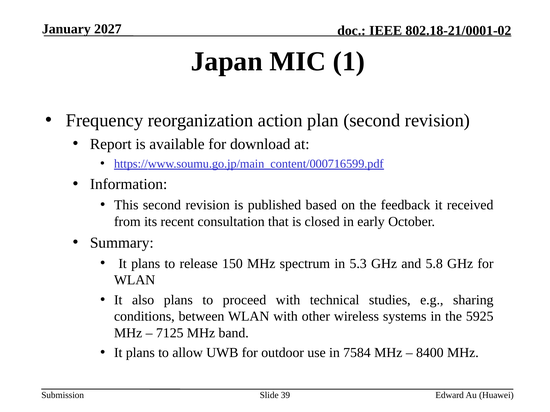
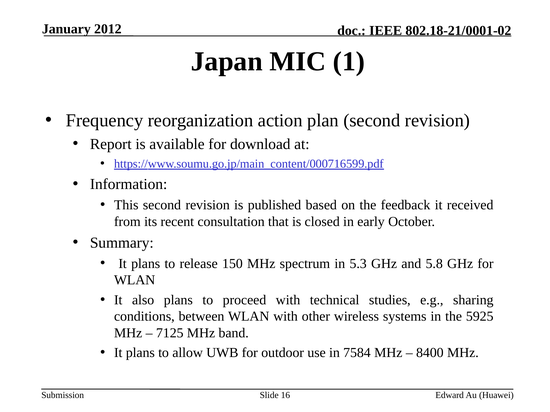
2027: 2027 -> 2012 (108, 29)
39: 39 -> 16 (285, 396)
